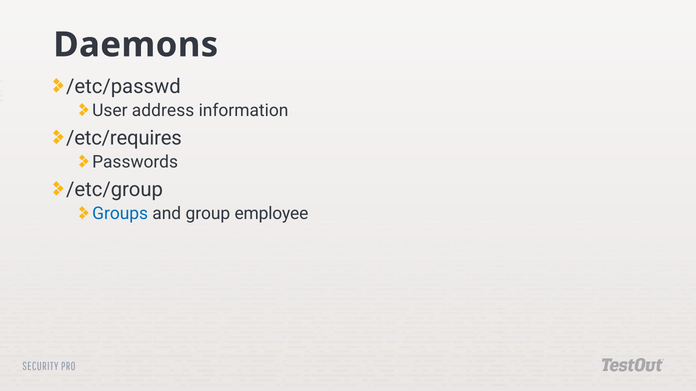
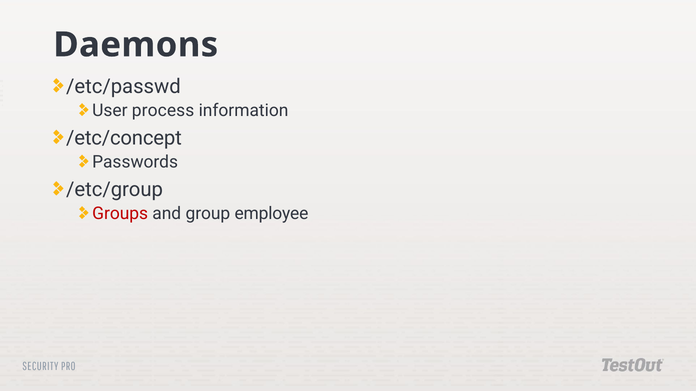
address: address -> process (163, 111)
/etc/requires: /etc/requires -> /etc/concept (124, 138)
Groups colour: blue -> red (120, 214)
